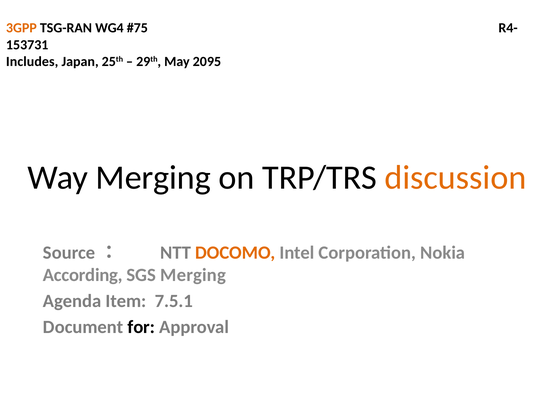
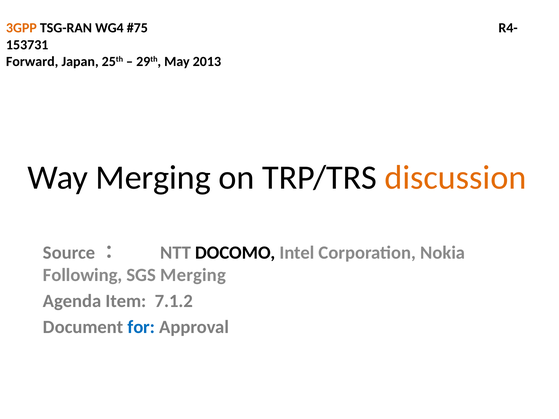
Includes: Includes -> Forward (32, 62)
2095: 2095 -> 2013 (207, 62)
DOCOMO colour: orange -> black (235, 253)
According: According -> Following (83, 275)
7.5.1: 7.5.1 -> 7.1.2 (174, 301)
for colour: black -> blue (141, 327)
